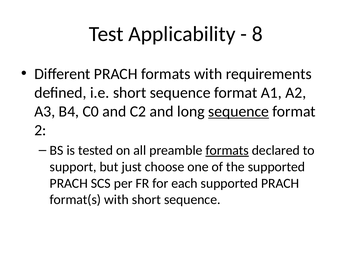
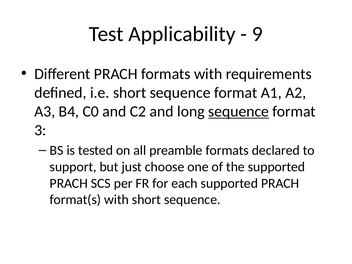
8: 8 -> 9 (257, 34)
2: 2 -> 3 (40, 130)
formats underline: present -> none (227, 150)
